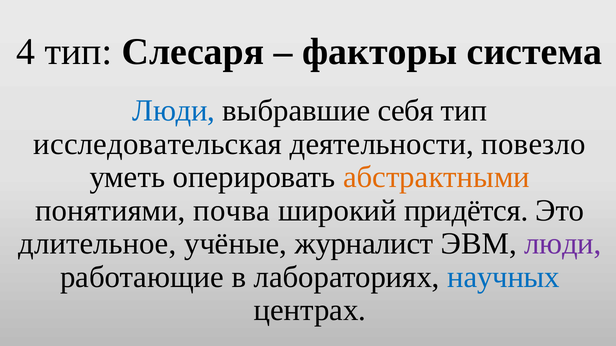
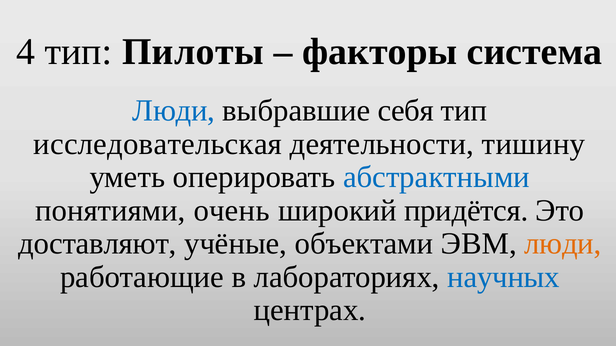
Слесаря: Слесаря -> Пилоты (193, 52)
повезло: повезло -> тишину (534, 144)
абстрактными colour: orange -> blue (437, 178)
почва: почва -> очень (232, 211)
длительное: длительное -> доставляют (97, 244)
журналист: журналист -> объектами (364, 244)
люди colour: purple -> orange (563, 244)
